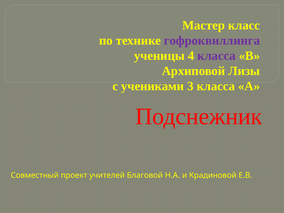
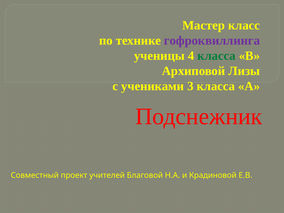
класса colour: purple -> green (217, 56)
